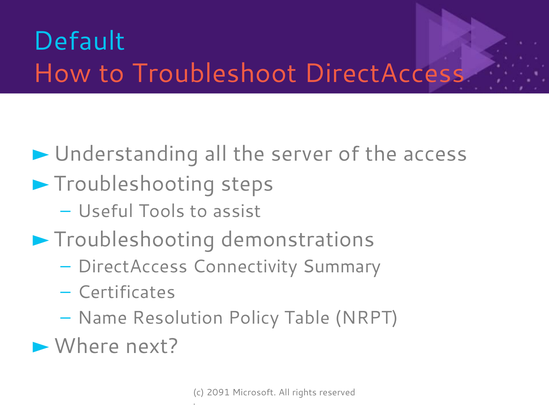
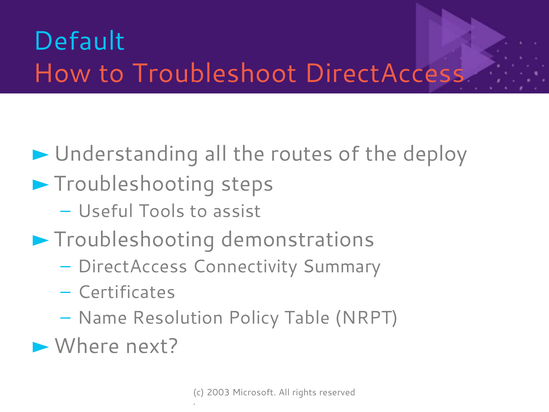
server: server -> routes (302, 154)
access: access -> deploy (435, 154)
2091: 2091 -> 2003 (218, 392)
